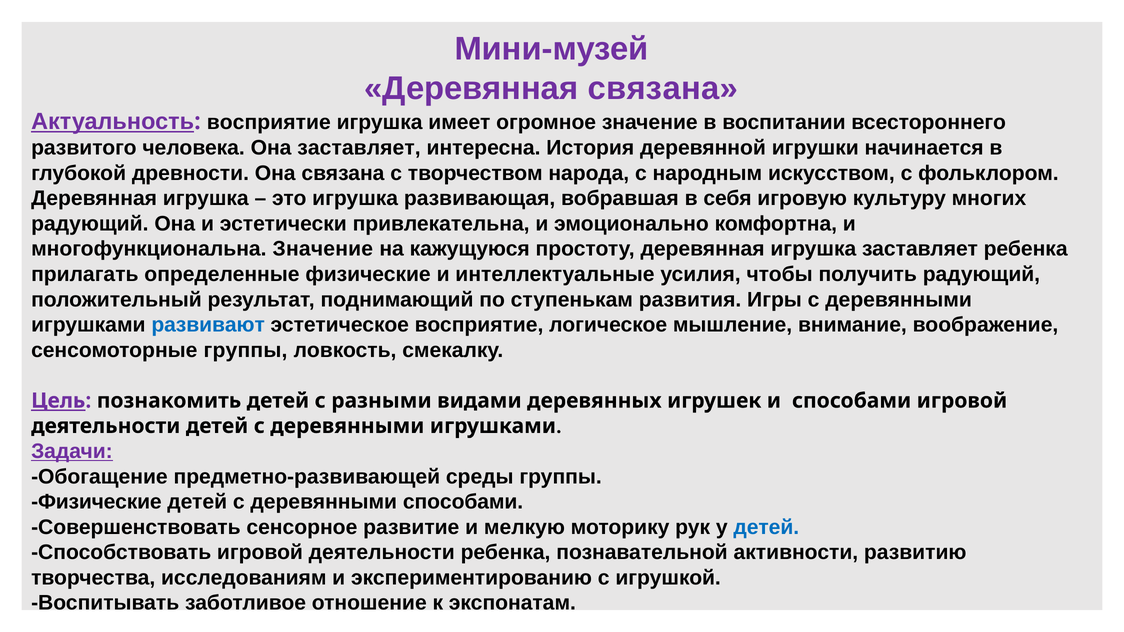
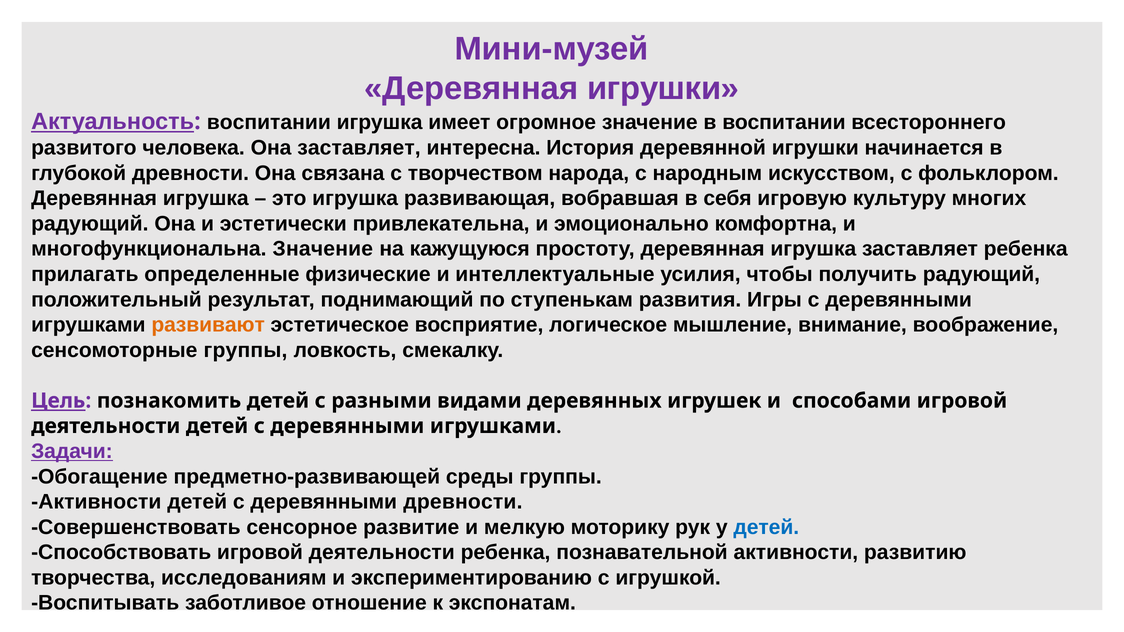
Деревянная связана: связана -> игрушки (663, 88)
восприятие: восприятие -> воспитании (269, 122)
развивают colour: blue -> orange (208, 325)
Физические: Физические -> Активности (96, 502)
деревянными способами: способами -> древности (463, 502)
